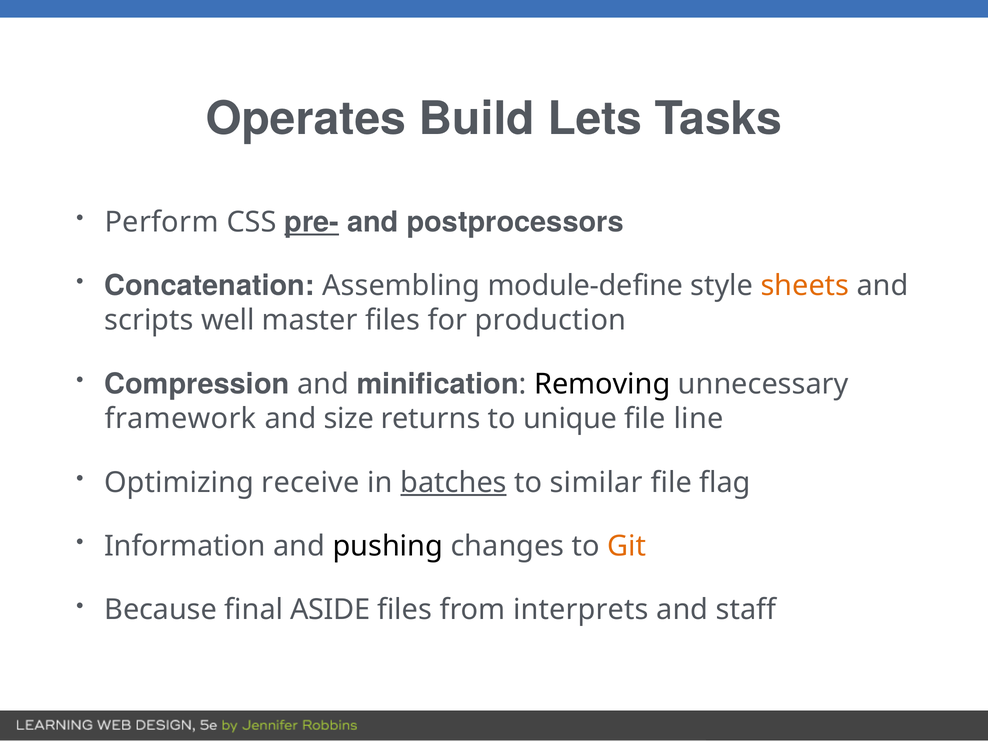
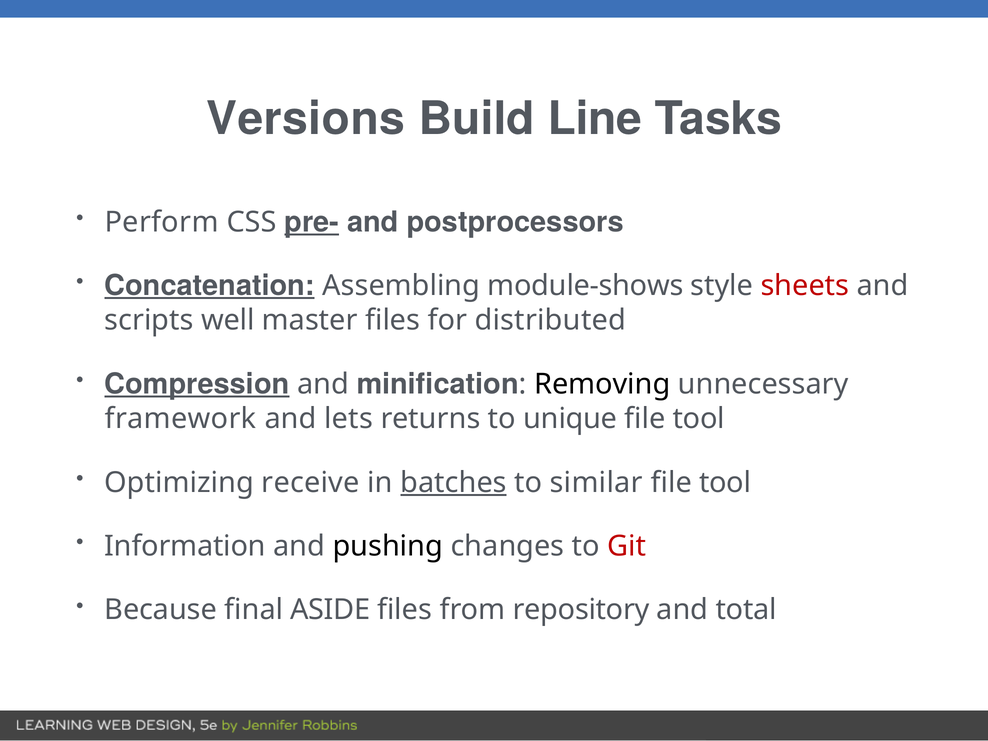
Operates: Operates -> Versions (306, 119)
Lets: Lets -> Line (595, 119)
Concatenation underline: none -> present (210, 286)
module-define: module-define -> module-shows (585, 286)
sheets colour: orange -> red (805, 286)
production: production -> distributed (550, 320)
Compression underline: none -> present (197, 384)
size: size -> lets (349, 419)
line: line -> tool (699, 419)
flag: flag -> tool (725, 482)
Git colour: orange -> red (627, 546)
interprets: interprets -> repository (581, 610)
staff: staff -> total (746, 610)
